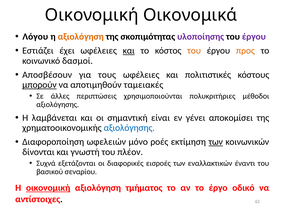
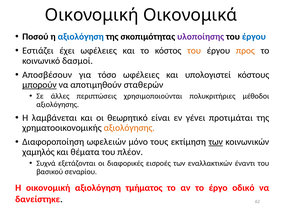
Λόγου: Λόγου -> Ποσού (35, 37)
αξιολόγηση colour: orange -> blue (81, 37)
έργου colour: purple -> blue (254, 37)
και underline: present -> none (129, 51)
τους: τους -> τόσο (107, 75)
πολιτιστικές: πολιτιστικές -> υπολογιστεί (208, 75)
ταμειακές: ταμειακές -> σταθερών (144, 85)
σημαντική: σημαντική -> θεωρητικό (128, 118)
αποκομίσει: αποκομίσει -> προτιμάται (231, 118)
αξιολόγησης colour: blue -> orange (129, 128)
ροές: ροές -> τους (159, 142)
δίνονται: δίνονται -> χαμηλός (38, 152)
γνωστή: γνωστή -> θέματα (85, 152)
οικονομική underline: present -> none (48, 188)
αντίστοιχες: αντίστοιχες -> δανείστηκε (38, 200)
